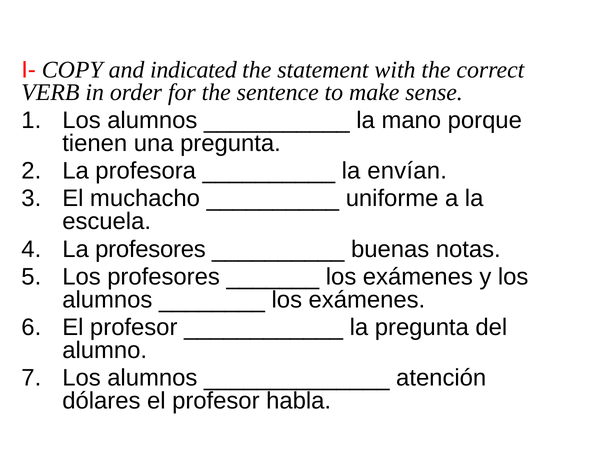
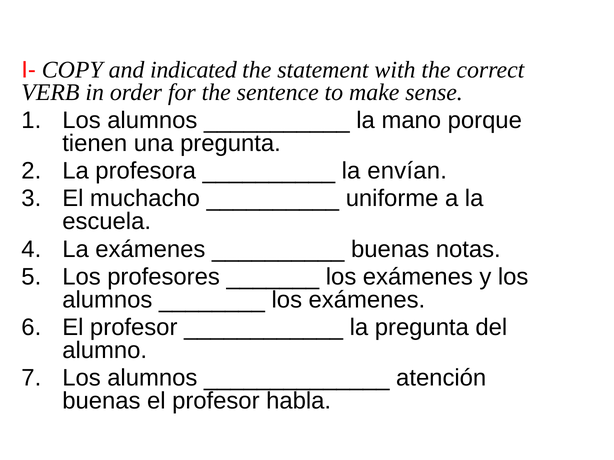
La profesores: profesores -> exámenes (150, 249)
dólares: dólares -> buenas (101, 401)
